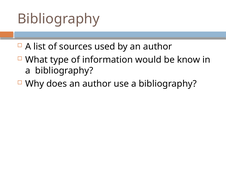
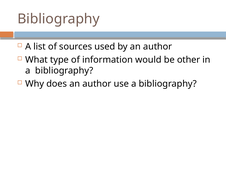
know: know -> other (189, 60)
